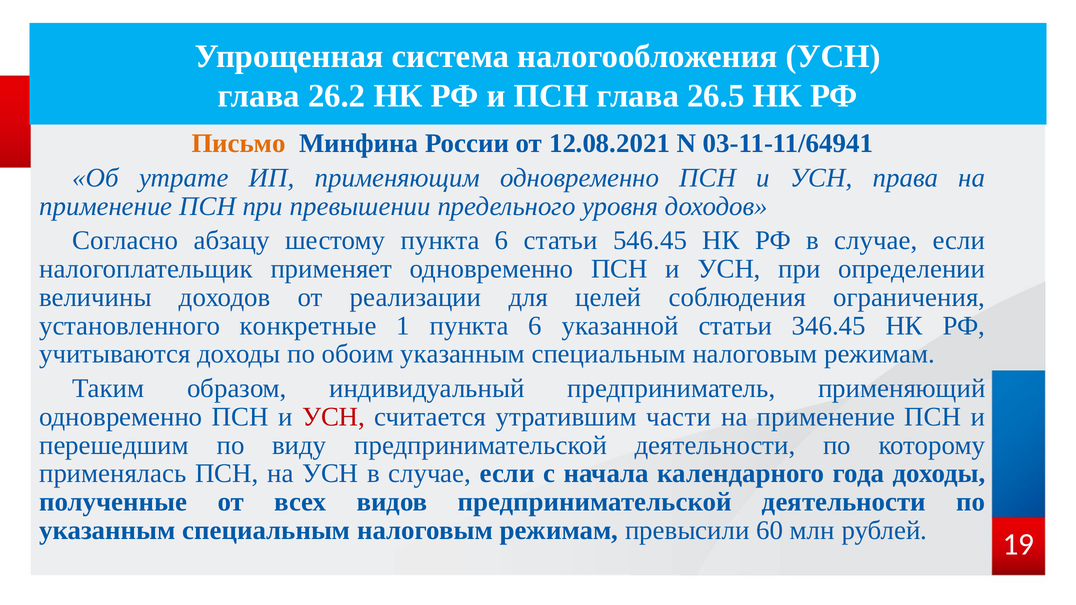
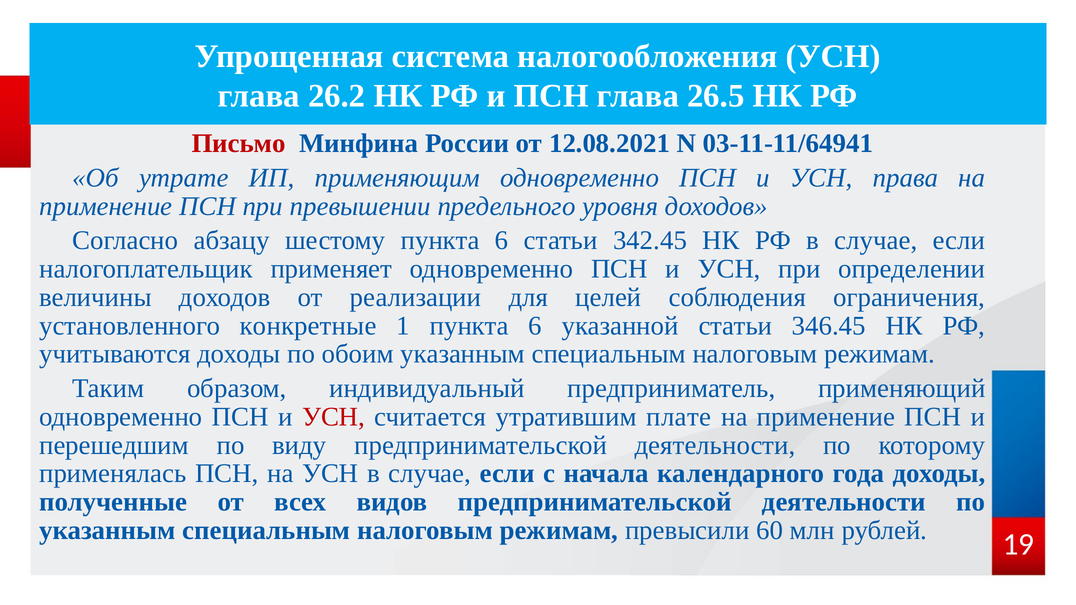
Письмо colour: orange -> red (239, 144)
546.45: 546.45 -> 342.45 (650, 241)
части: части -> плате (679, 417)
